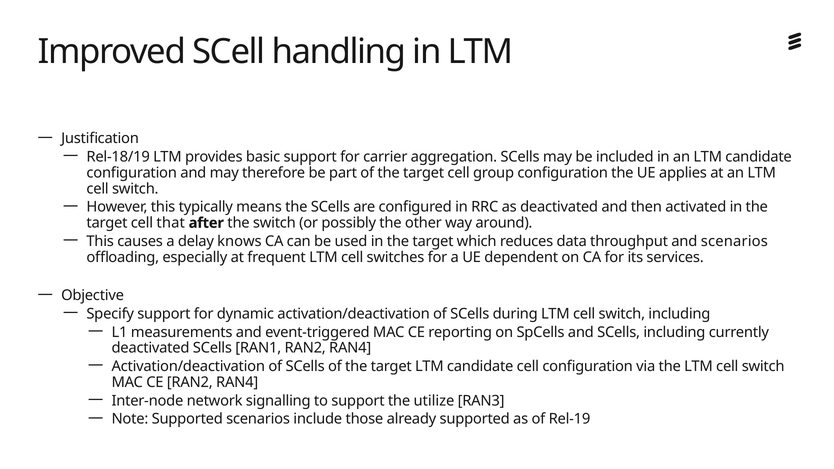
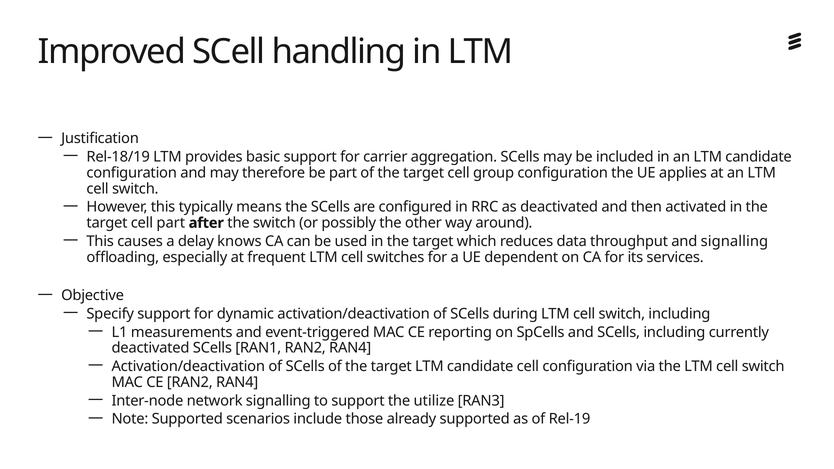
cell that: that -> part (171, 223)
and scenarios: scenarios -> signalling (734, 241)
